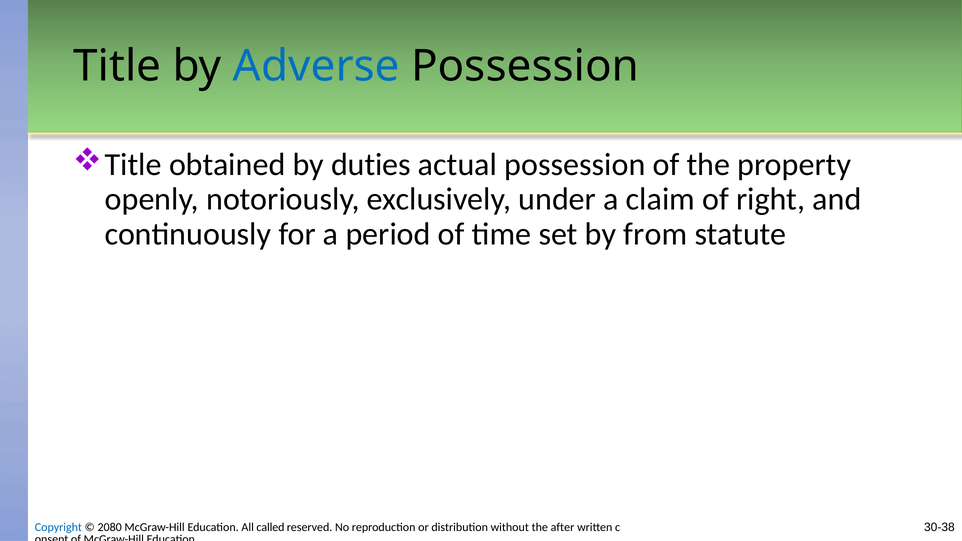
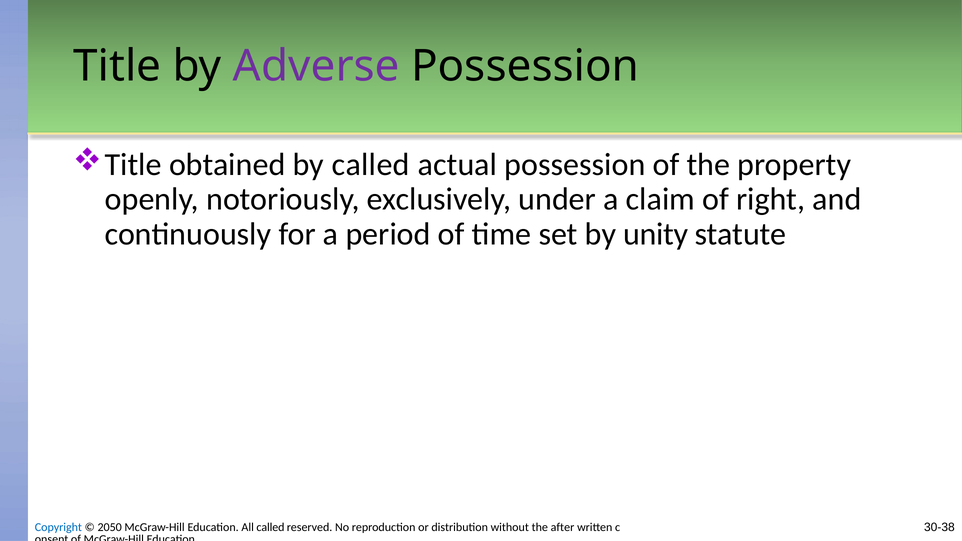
Adverse colour: blue -> purple (316, 66)
by duties: duties -> called (371, 165)
from: from -> unity (656, 234)
2080: 2080 -> 2050 (110, 527)
